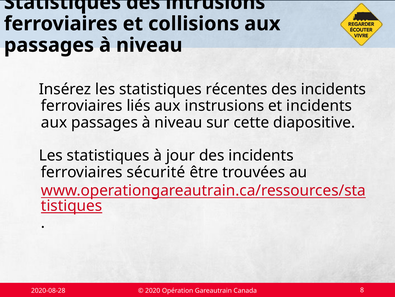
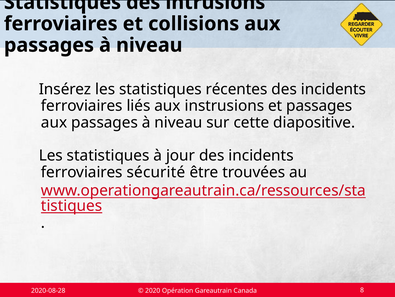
et incidents: incidents -> passages (319, 106)
